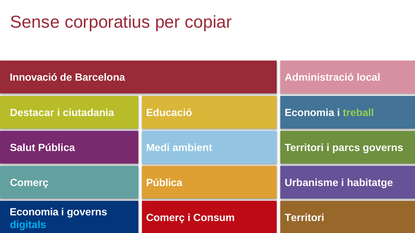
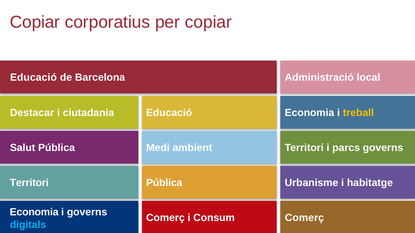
Sense: Sense -> Copiar (35, 22)
Innovació: Innovació -> Educació (33, 78)
treball colour: light green -> yellow (358, 113)
Comerç: Comerç -> Territori (29, 183)
Territori: Territori -> Comerç (304, 218)
